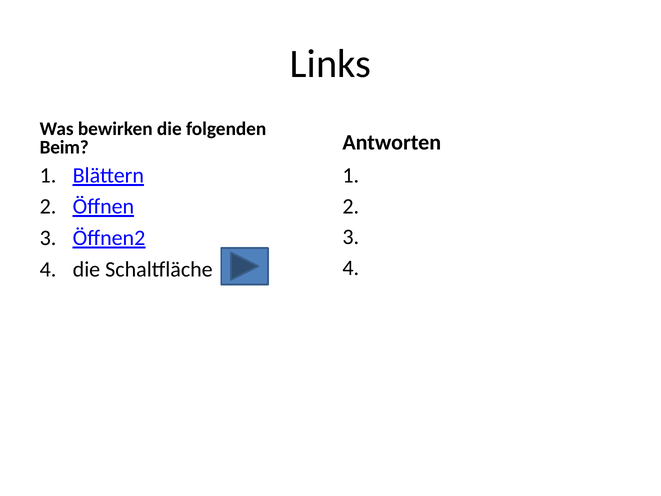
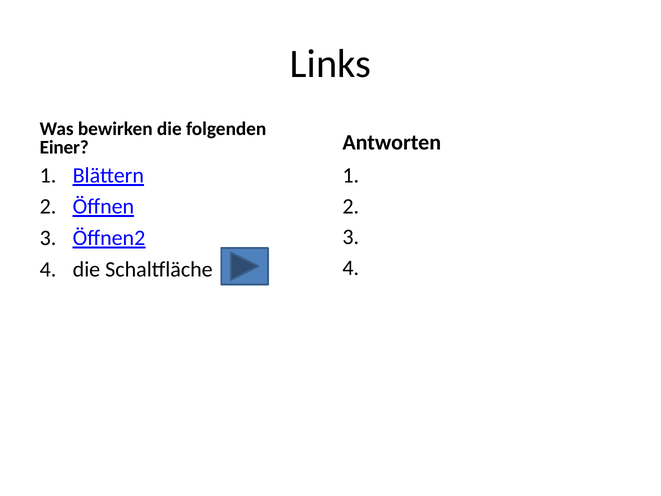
Beim: Beim -> Einer (64, 148)
